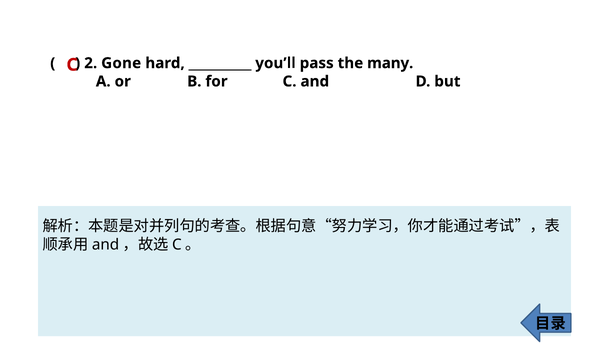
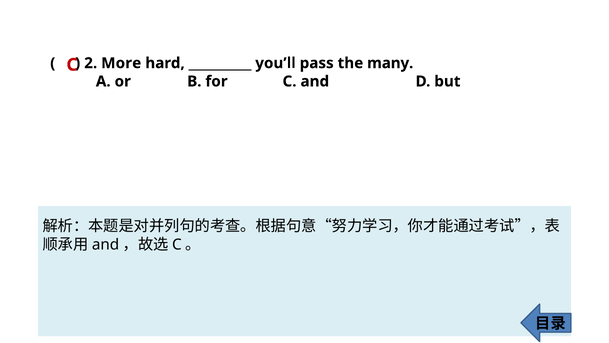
Gone: Gone -> More (121, 63)
